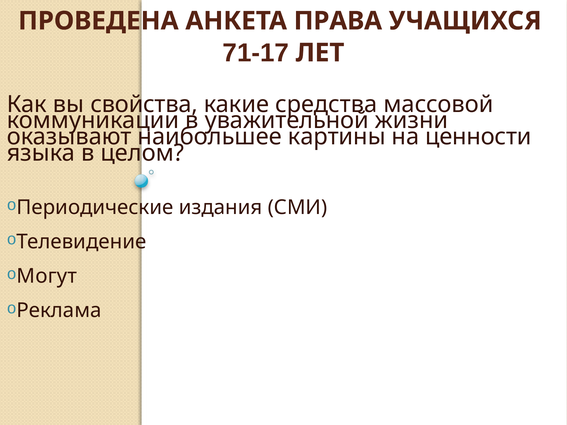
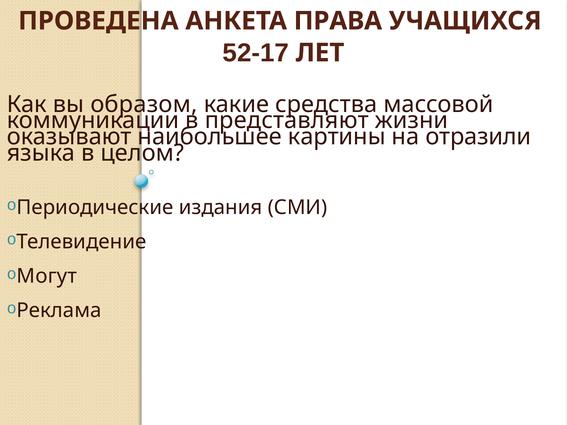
71-17: 71-17 -> 52-17 (256, 53)
свойства: свойства -> образом (144, 104)
уважительной: уважительной -> представляют (287, 121)
ценности: ценности -> отразили (478, 137)
